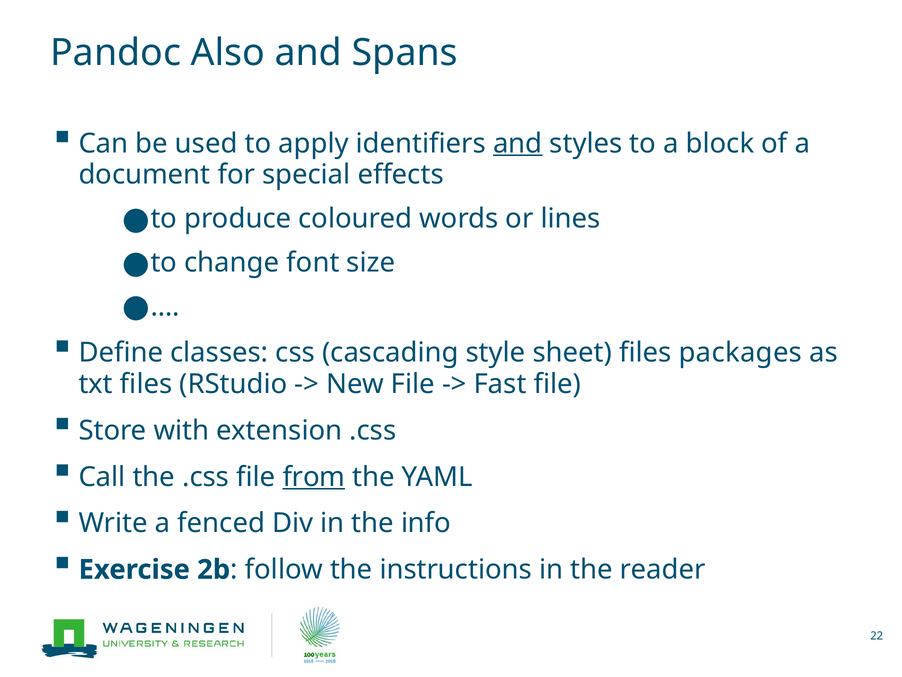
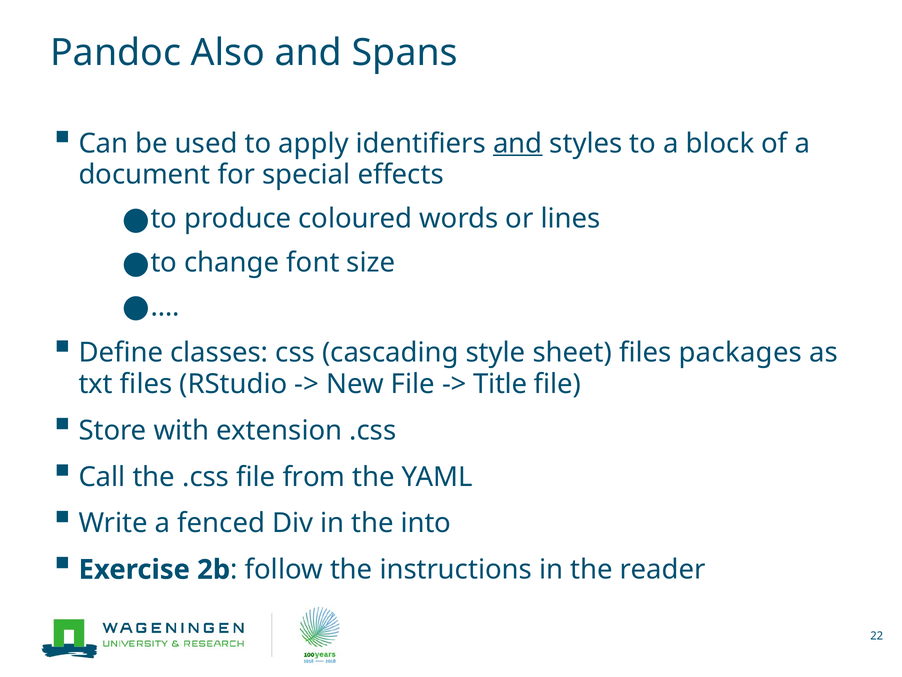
Fast: Fast -> Title (500, 384)
from underline: present -> none (314, 477)
info: info -> into (426, 523)
